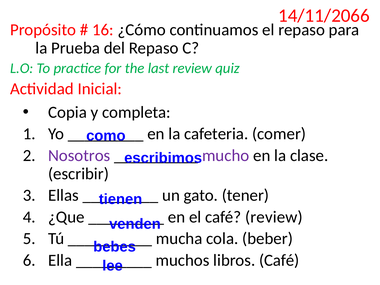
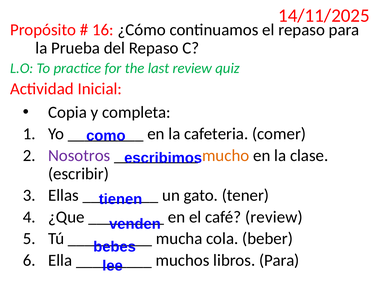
14/11/2066: 14/11/2066 -> 14/11/2025 (324, 16)
mucho colour: purple -> orange (226, 156)
libros Café: Café -> Para (279, 260)
